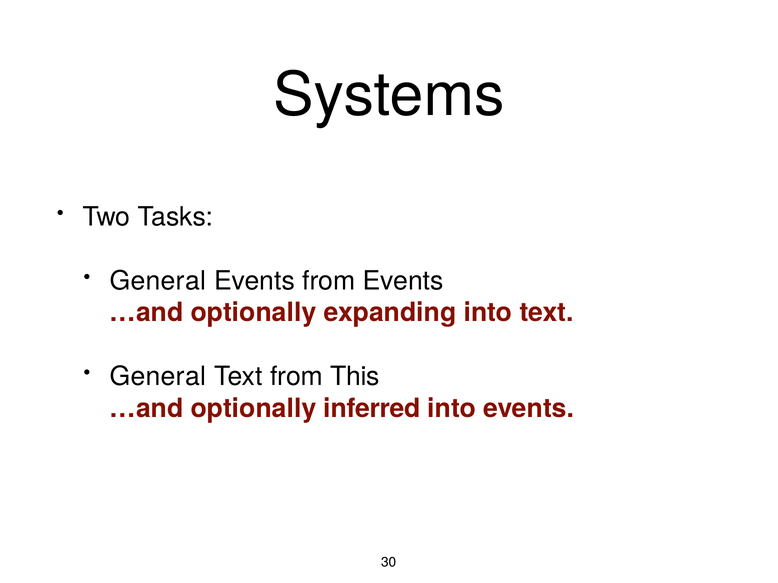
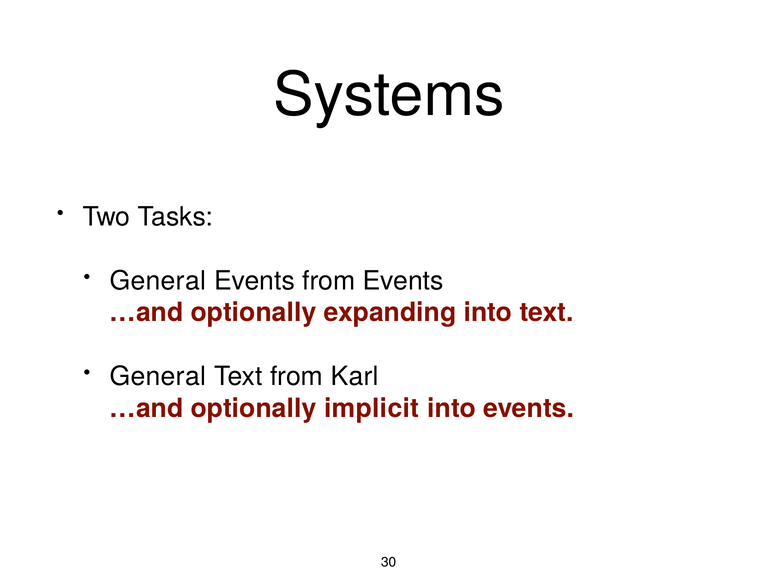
This: This -> Karl (355, 377)
inferred: inferred -> implicit (372, 409)
